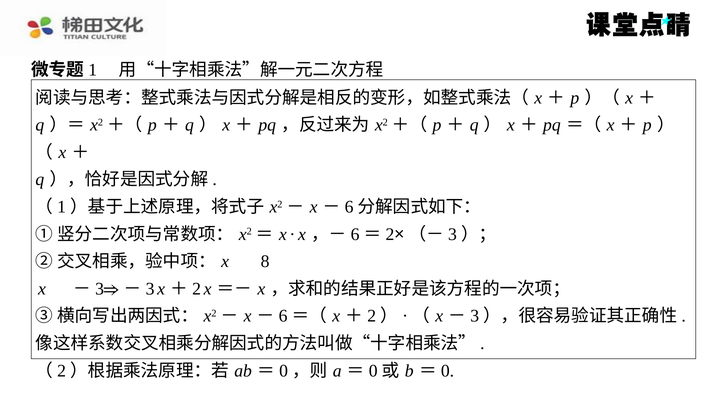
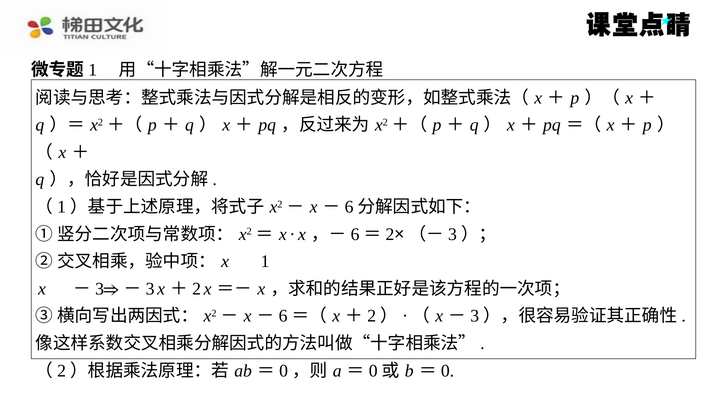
8: 8 -> 1 (265, 261)
